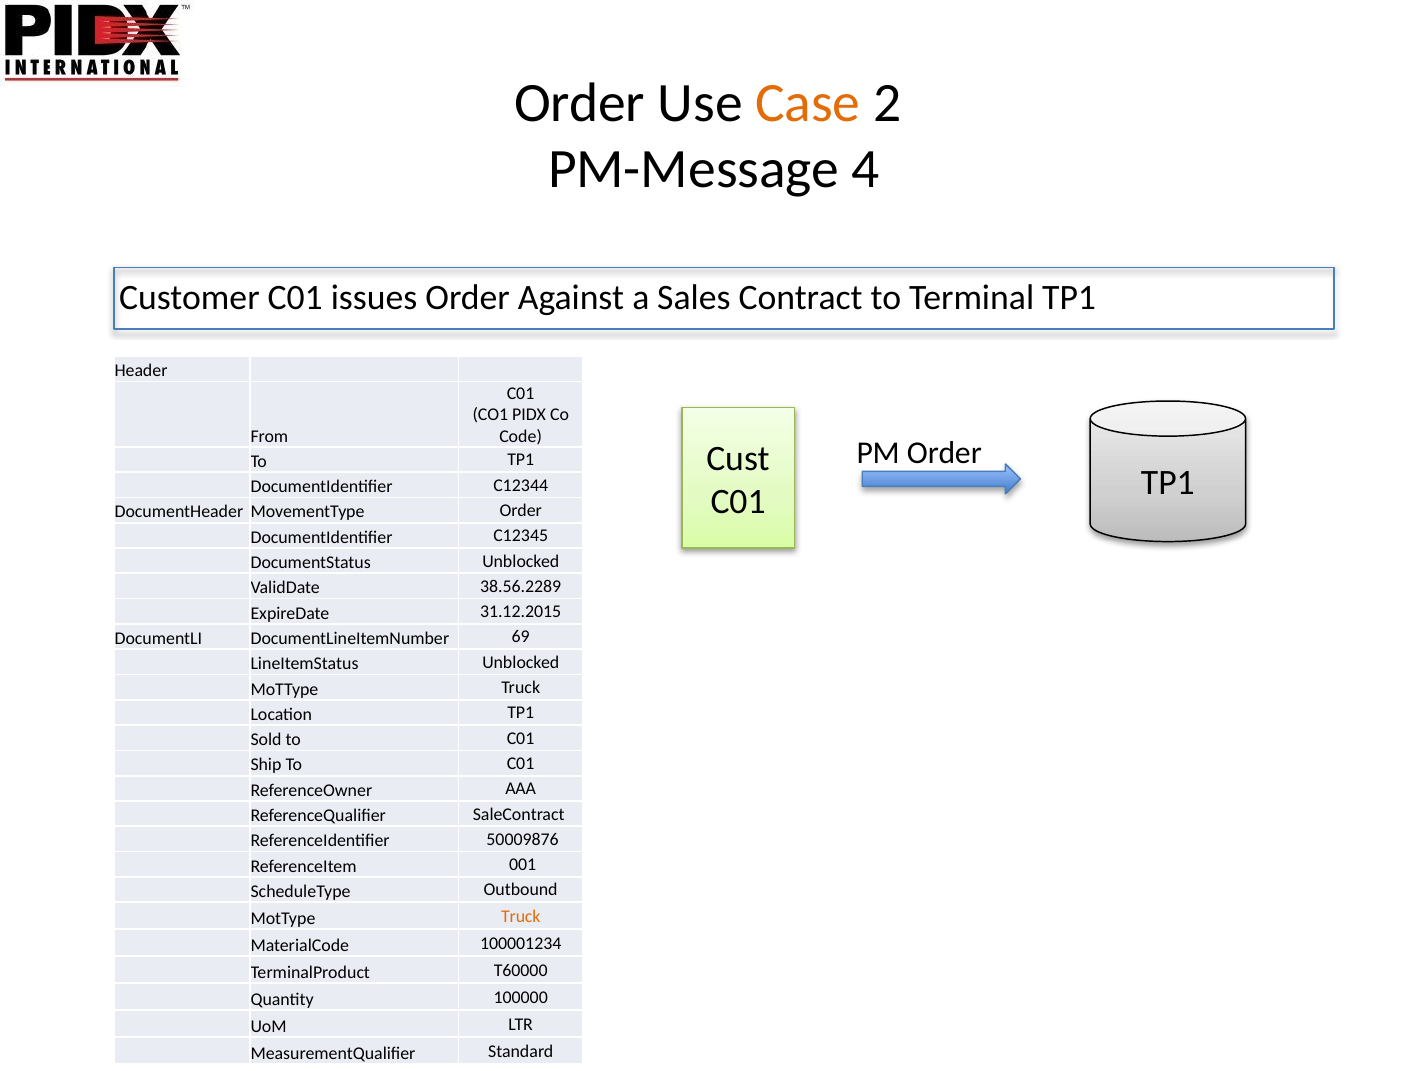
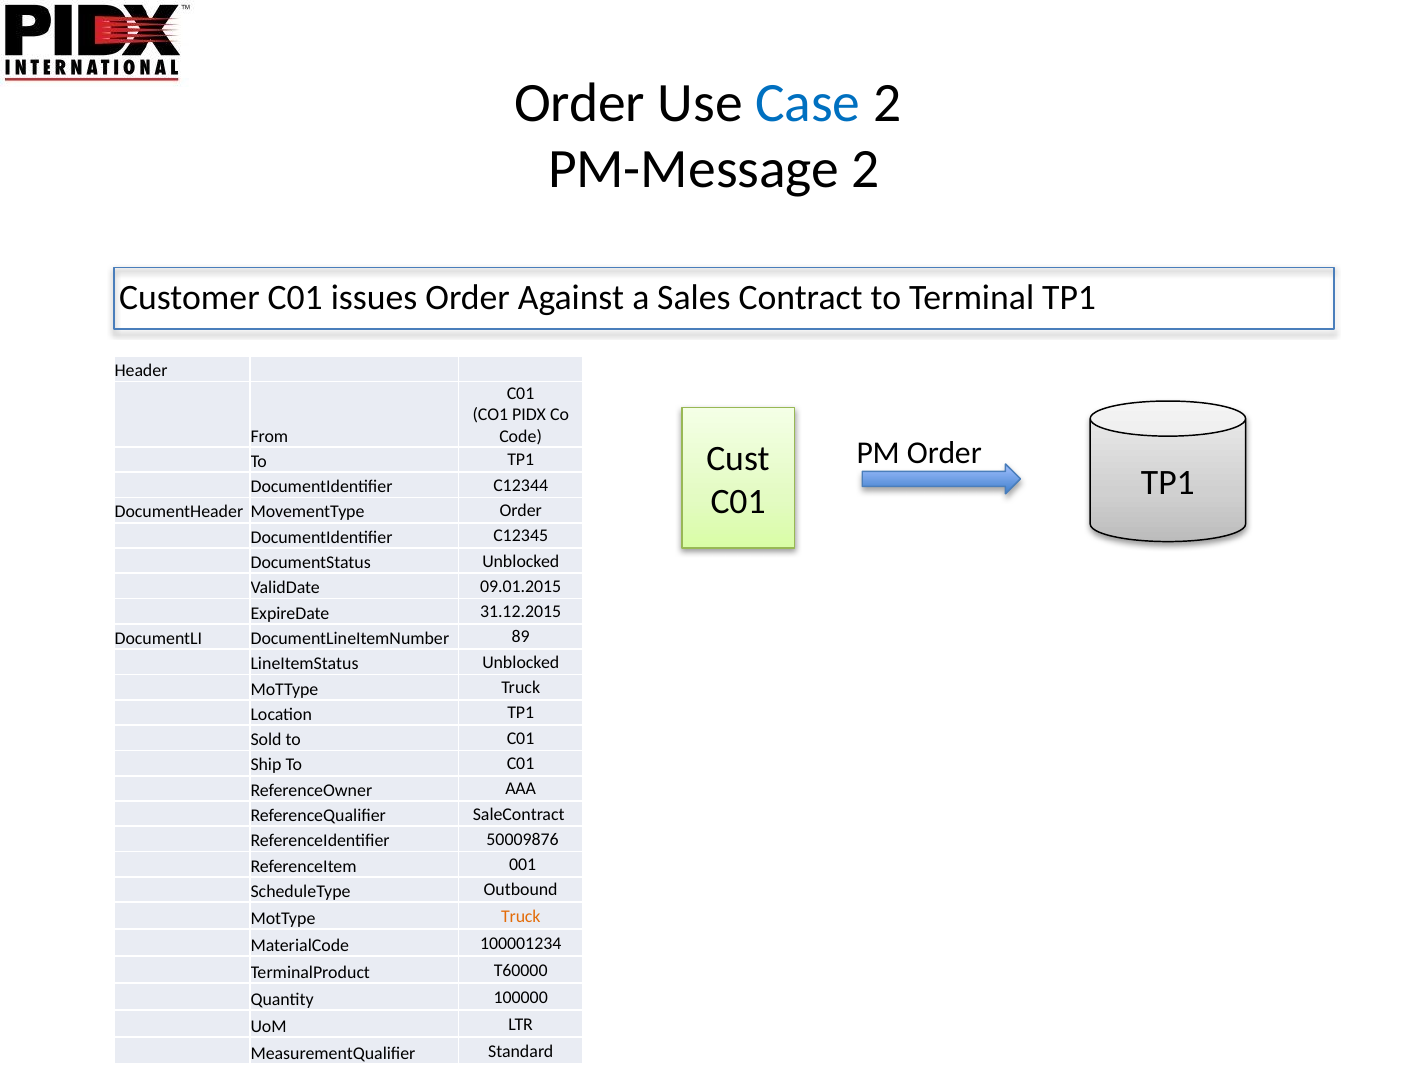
Case colour: orange -> blue (808, 103)
PM-Message 4: 4 -> 2 (866, 169)
38.56.2289: 38.56.2289 -> 09.01.2015 (521, 586)
69: 69 -> 89 (521, 637)
